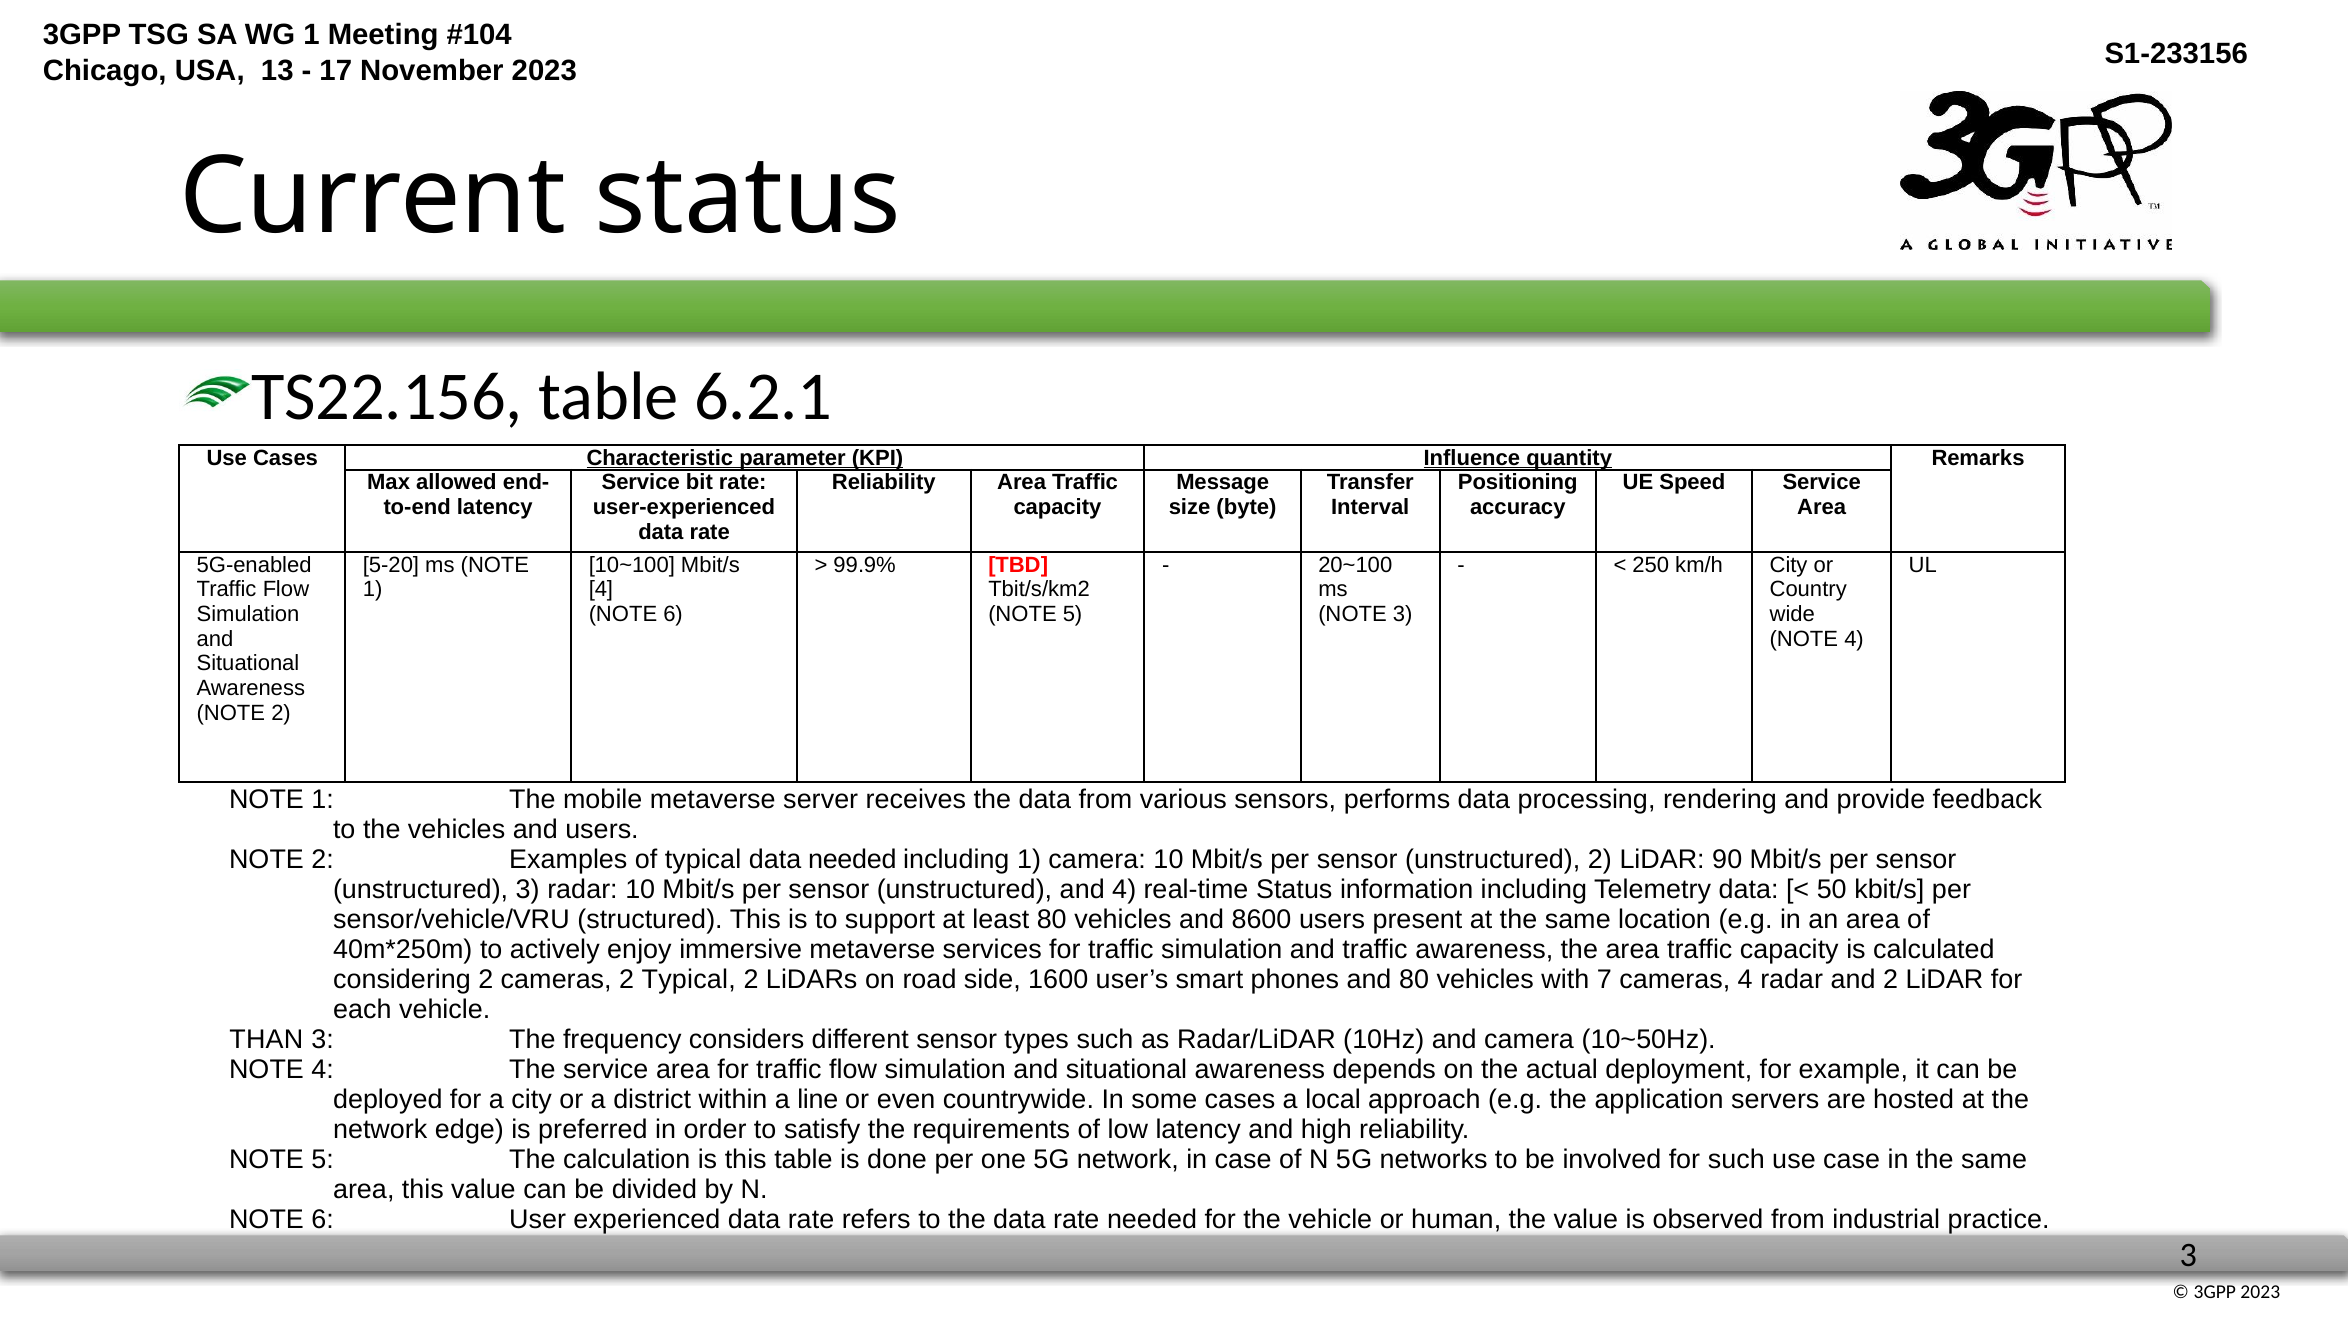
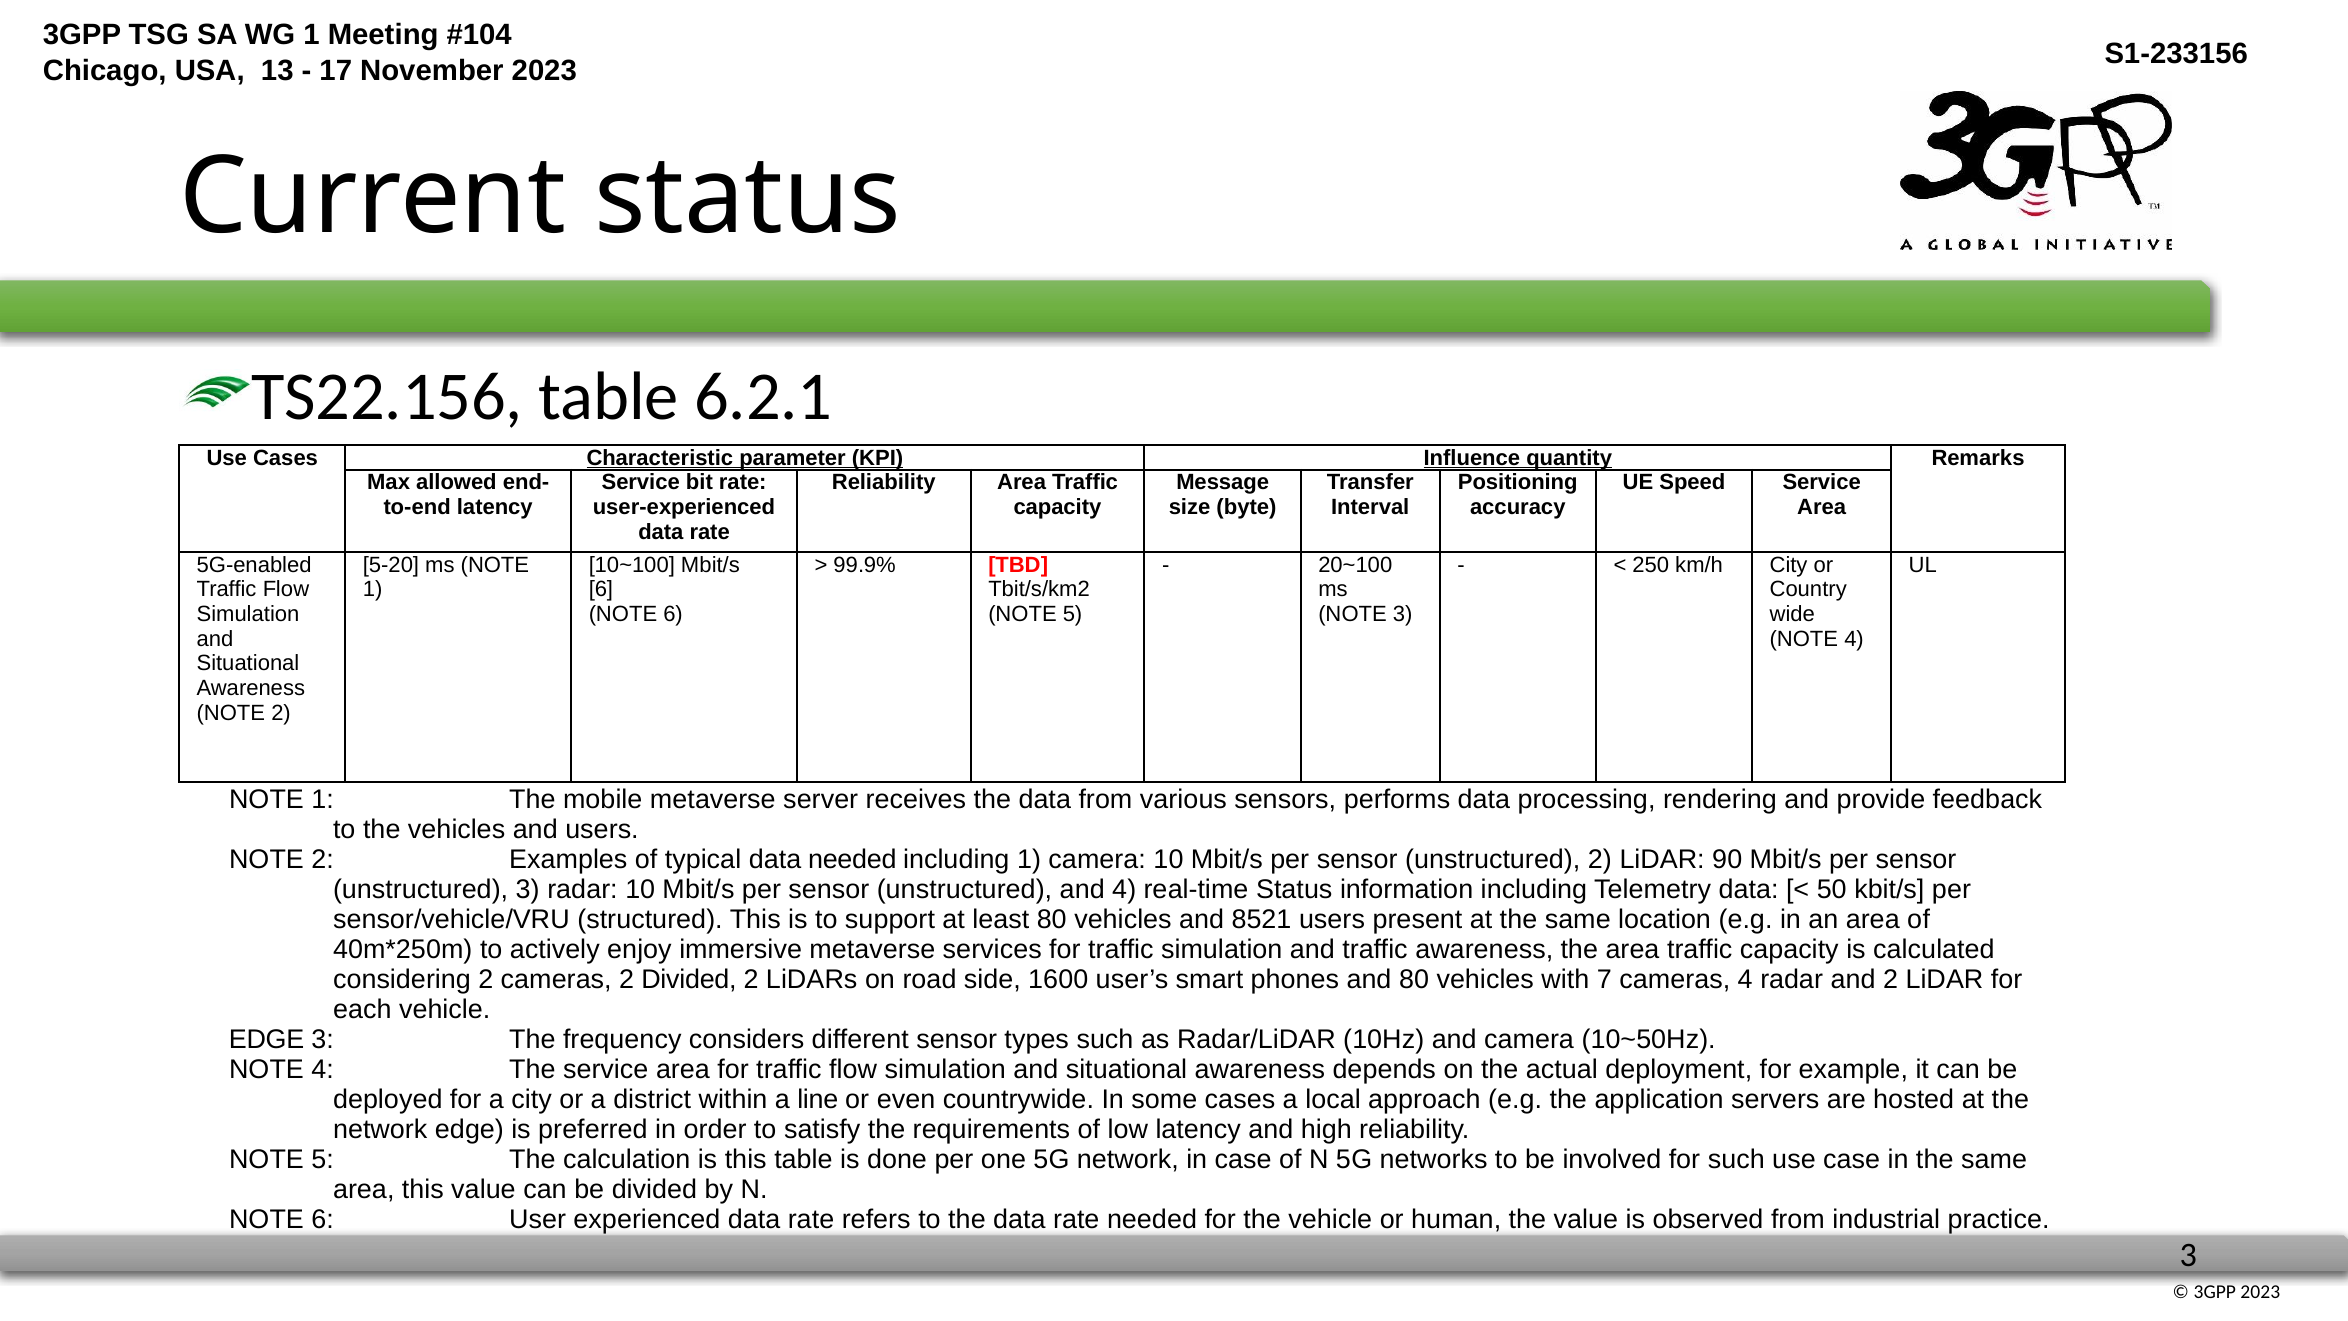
4: 4 -> 6 (601, 589)
8600: 8600 -> 8521 (1261, 920)
2 Typical: Typical -> Divided (689, 979)
THAN: THAN -> EDGE (267, 1039)
